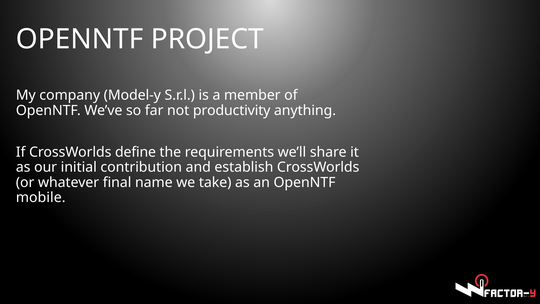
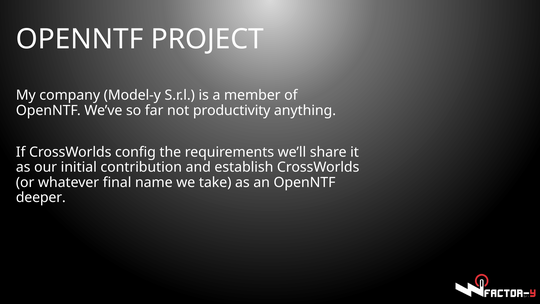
define: define -> config (135, 152)
mobile: mobile -> deeper (41, 197)
